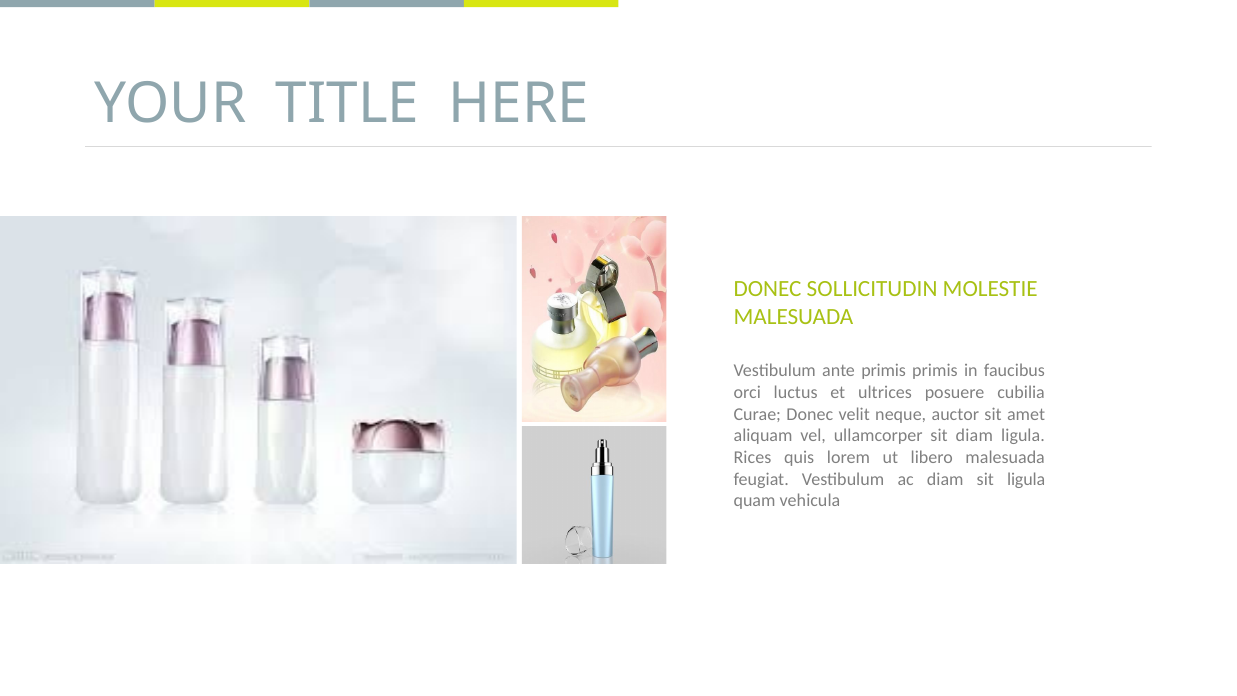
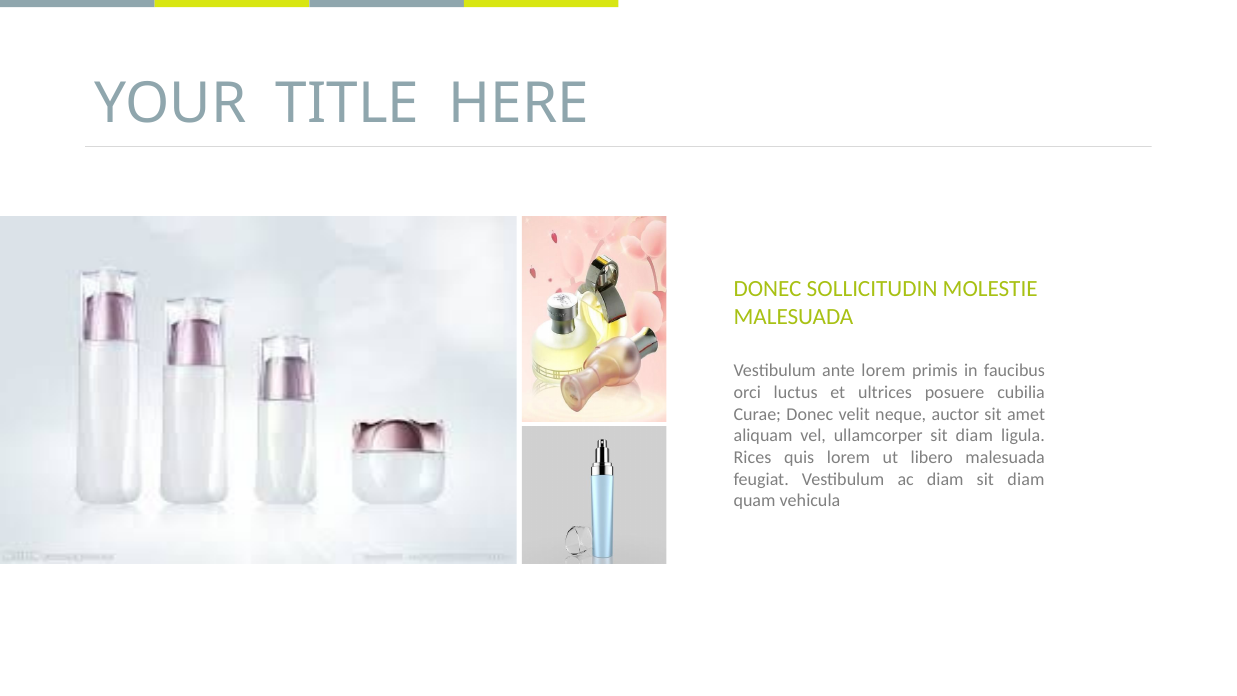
ante primis: primis -> lorem (883, 371)
diam sit ligula: ligula -> diam (1026, 479)
